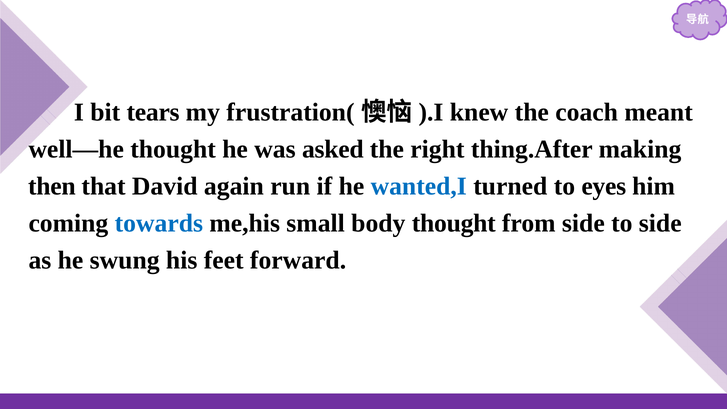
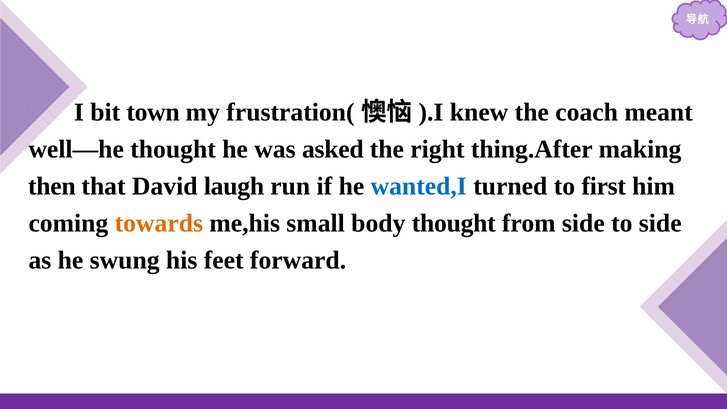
tears: tears -> town (153, 112)
again: again -> laugh (234, 186)
eyes: eyes -> first (604, 186)
towards colour: blue -> orange (159, 223)
